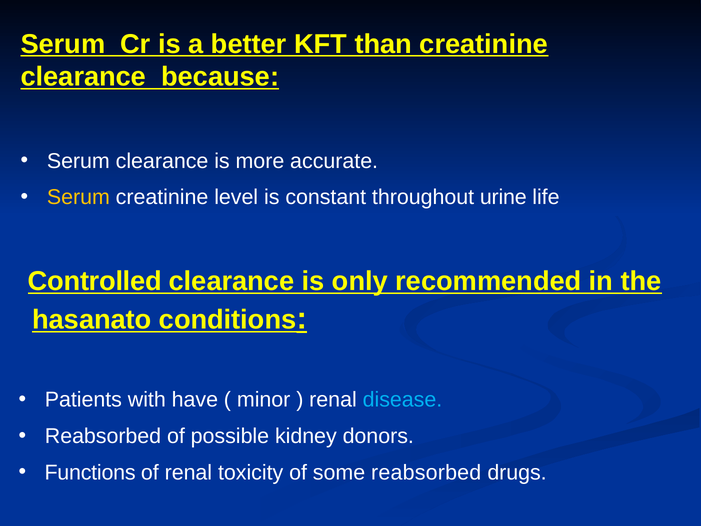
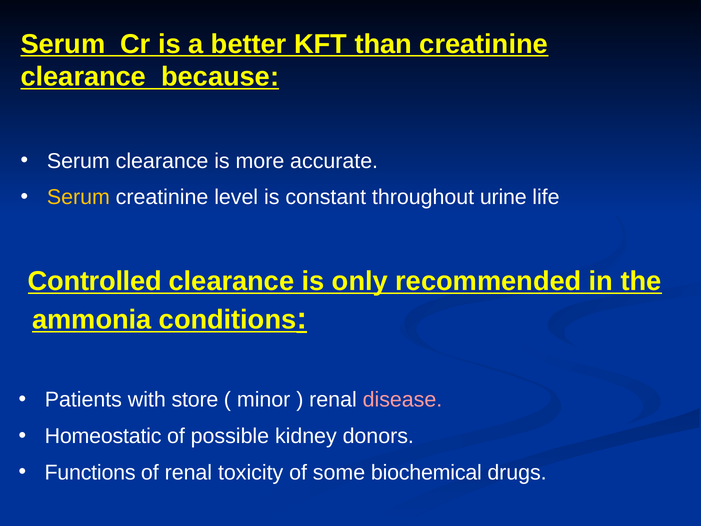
hasanato: hasanato -> ammonia (92, 319)
have: have -> store (195, 399)
disease colour: light blue -> pink (402, 399)
Reabsorbed: Reabsorbed -> Homeostatic (103, 436)
some reabsorbed: reabsorbed -> biochemical (426, 472)
